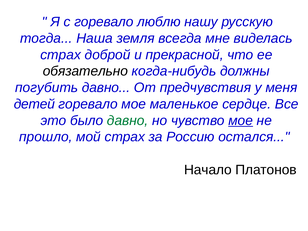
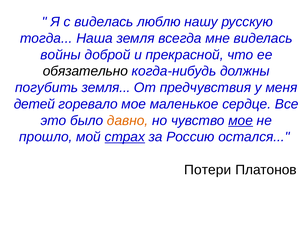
с горевало: горевало -> виделась (104, 22)
страх: страх -> войны (61, 55)
погубить давно: давно -> земля (106, 88)
давно colour: green -> orange (128, 120)
страх underline: none -> present (125, 137)
Начало: Начало -> Потери (208, 170)
